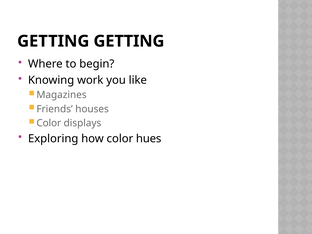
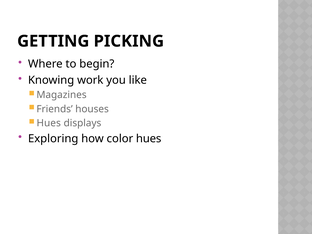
GETTING GETTING: GETTING -> PICKING (129, 41)
Color: Color -> Hues (49, 123)
